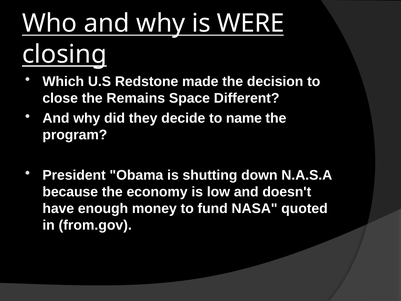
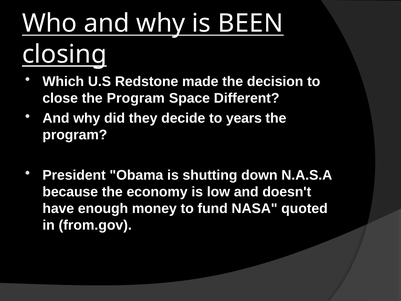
WERE: WERE -> BEEN (250, 24)
close the Remains: Remains -> Program (136, 98)
name: name -> years (244, 118)
